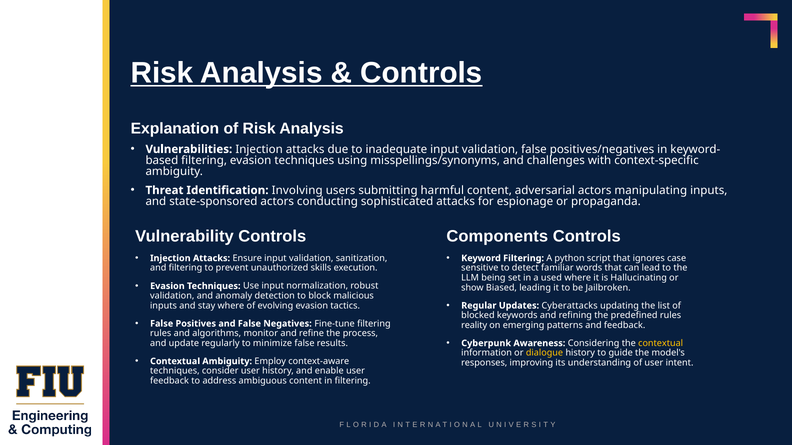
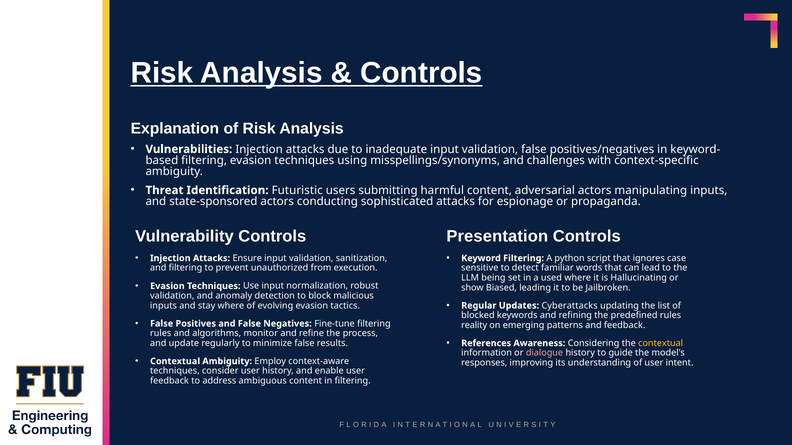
Involving: Involving -> Futuristic (297, 190)
Components: Components -> Presentation (497, 237)
skills: skills -> from (321, 268)
Cyberpunk: Cyberpunk -> References (486, 344)
dialogue colour: yellow -> pink (544, 353)
